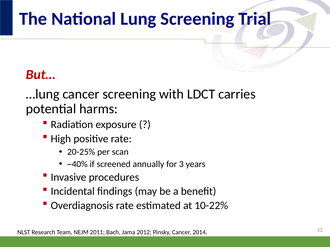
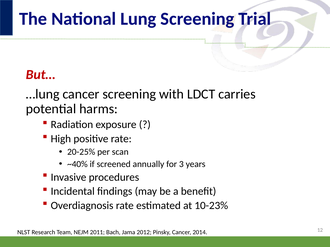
10-22%: 10-22% -> 10-23% (211, 206)
